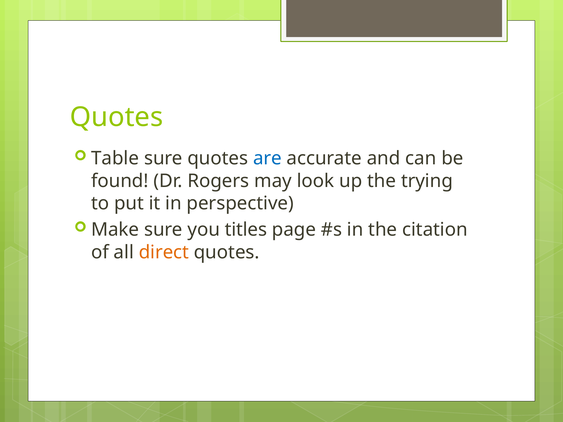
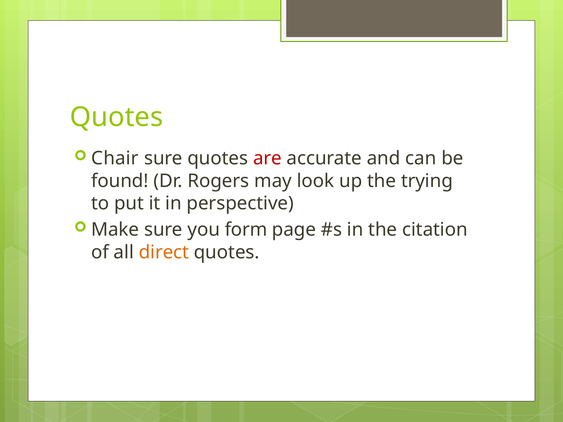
Table: Table -> Chair (115, 158)
are colour: blue -> red (267, 158)
titles: titles -> form (246, 230)
